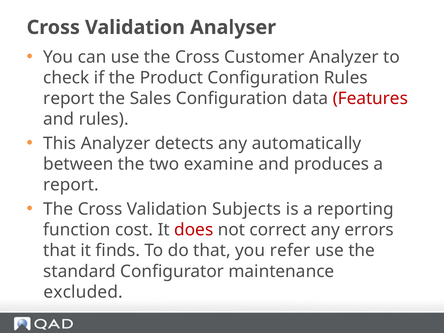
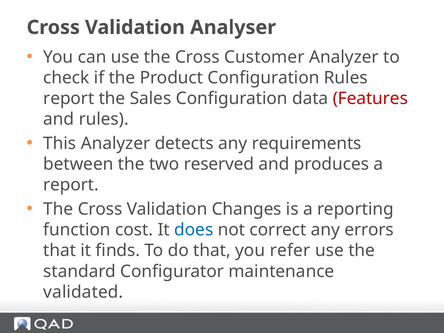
automatically: automatically -> requirements (307, 143)
examine: examine -> reserved (219, 164)
Subjects: Subjects -> Changes (247, 209)
does colour: red -> blue (194, 230)
excluded: excluded -> validated (83, 292)
